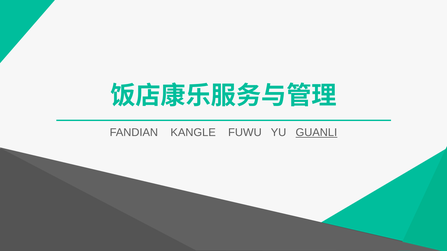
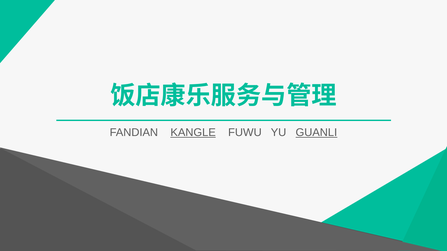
KANGLE underline: none -> present (193, 133)
